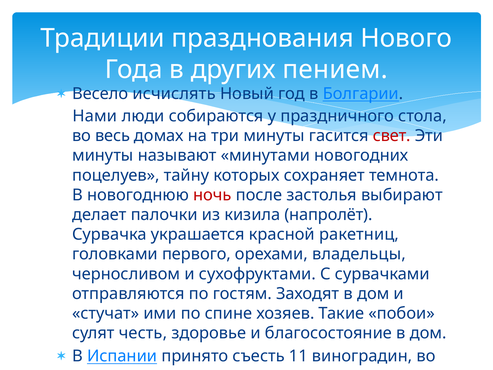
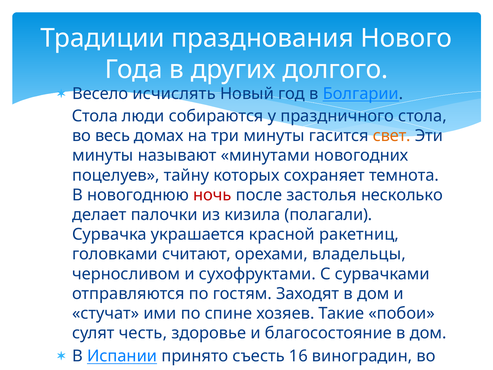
пением: пением -> долгого (335, 69)
Нами: Нами -> Стола (95, 116)
свет colour: red -> orange (392, 136)
выбирают: выбирают -> несколько (402, 195)
напролёт: напролёт -> полагали (328, 215)
первого: первого -> считают (197, 254)
11: 11 -> 16 (298, 356)
